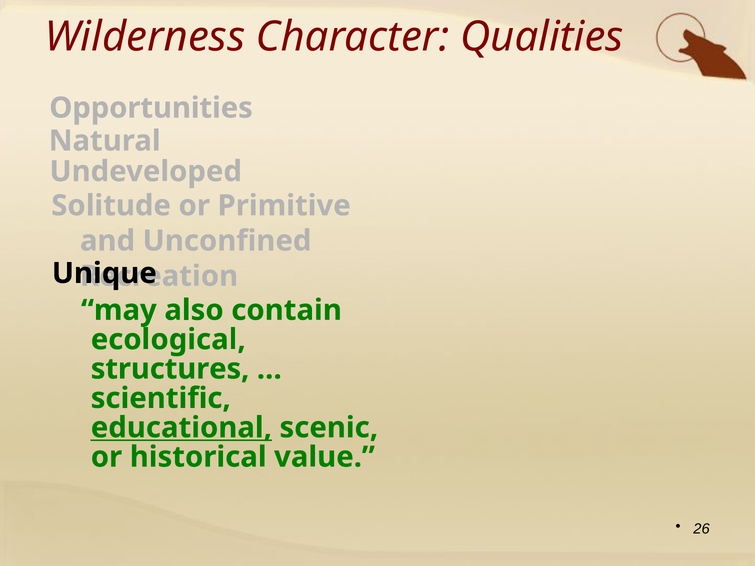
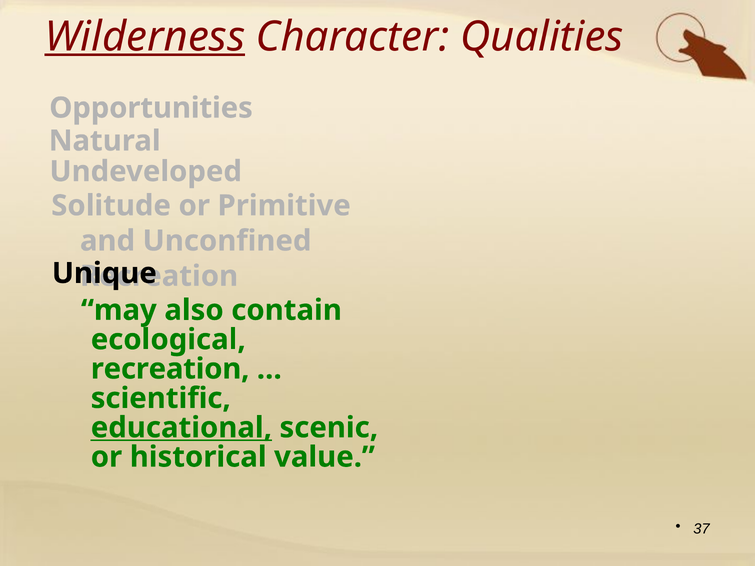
Wilderness underline: none -> present (145, 37)
structures: structures -> recreation (170, 369)
26: 26 -> 37 (702, 529)
